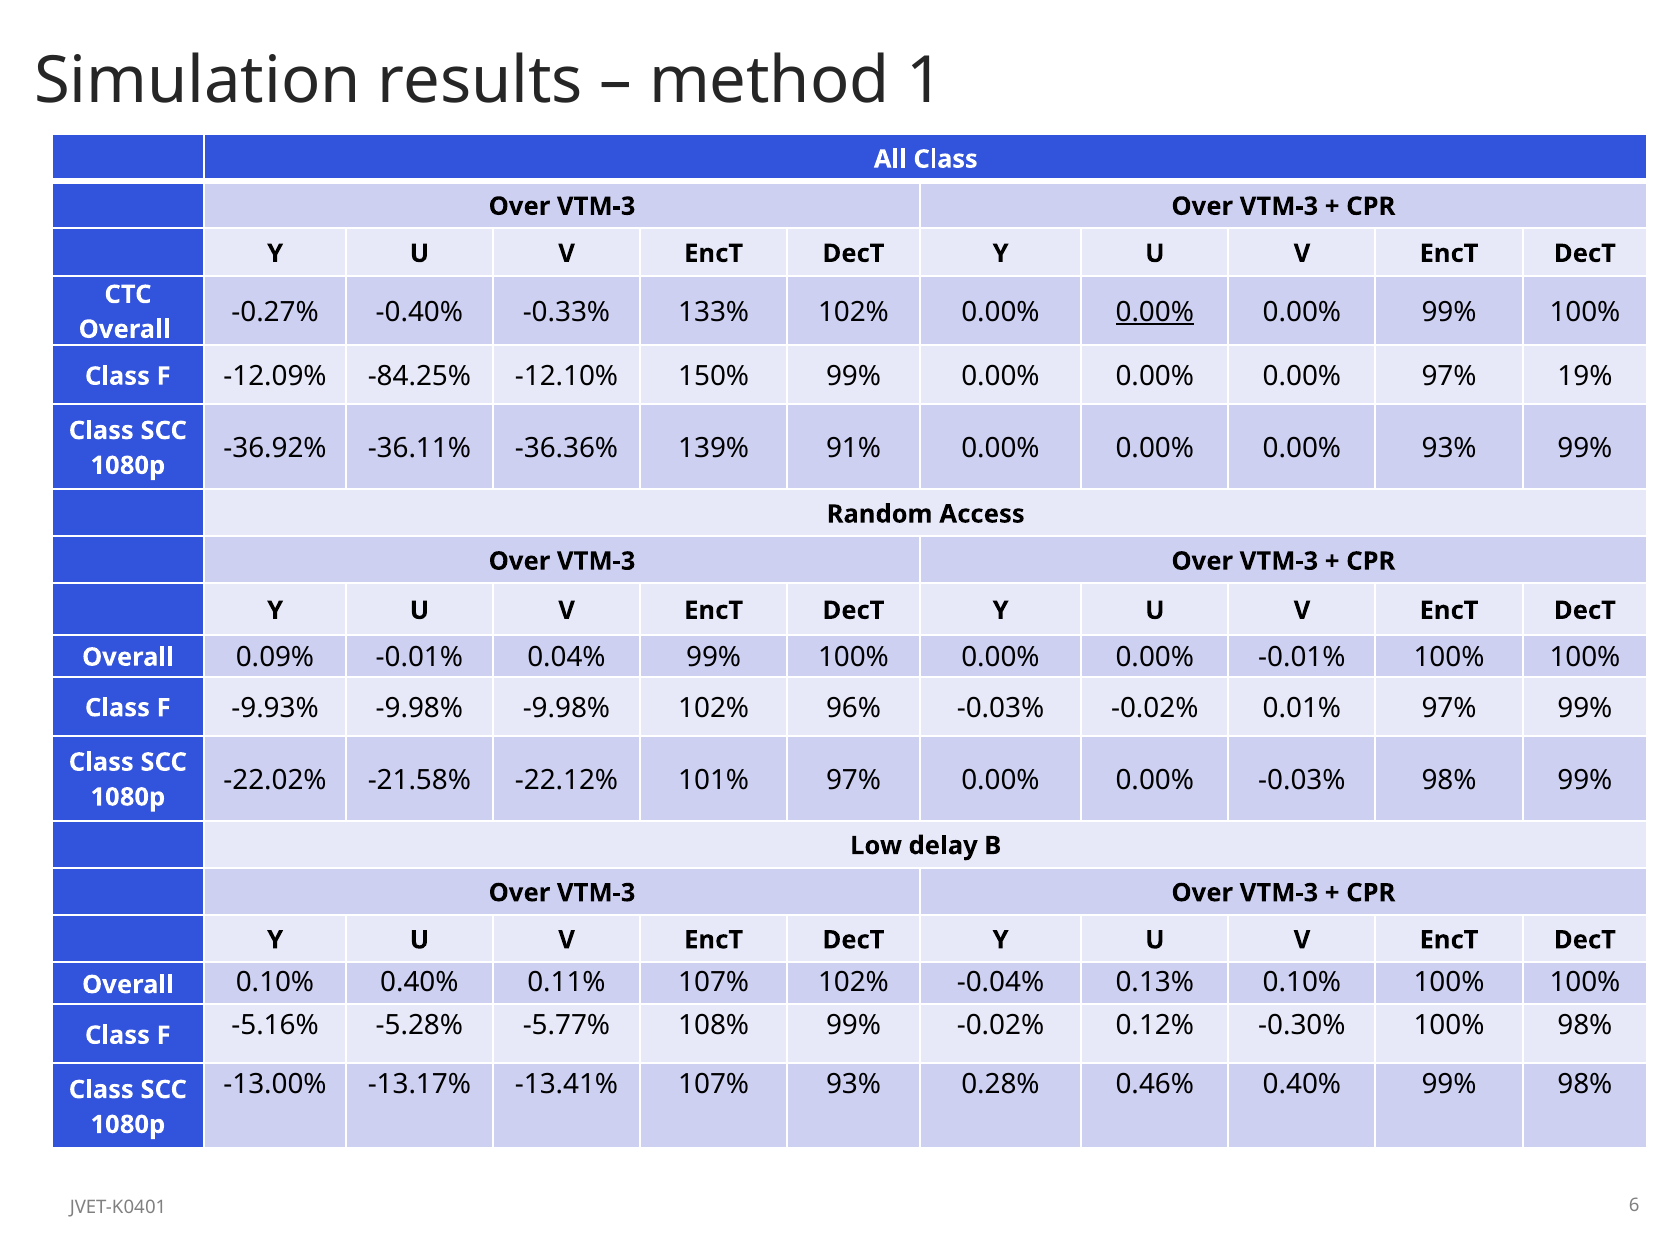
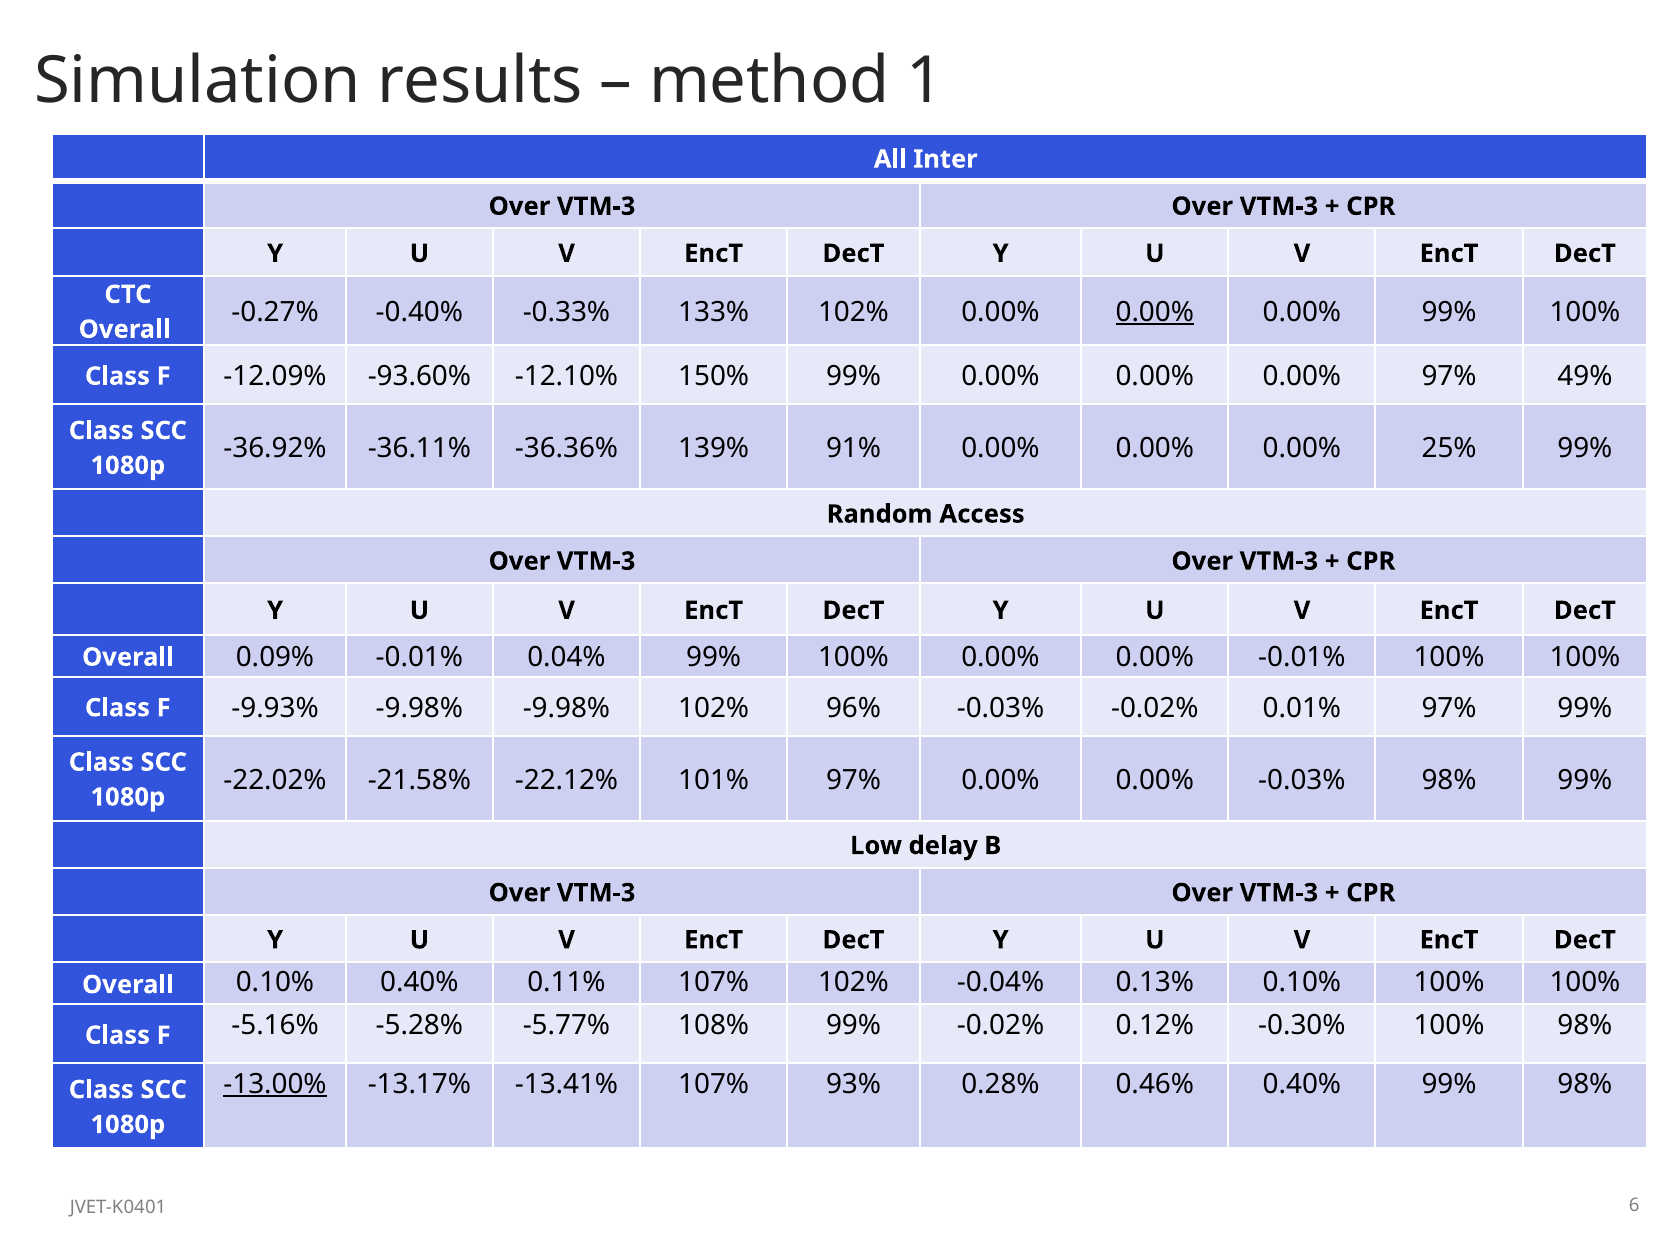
All Class: Class -> Inter (946, 159)
-84.25%: -84.25% -> -93.60% (419, 377)
19%: 19% -> 49% (1585, 377)
0.00% 93%: 93% -> 25% (1449, 448)
-13.00% underline: none -> present (275, 1084)
